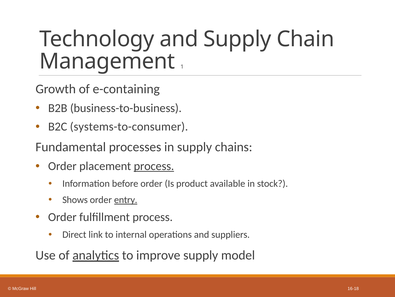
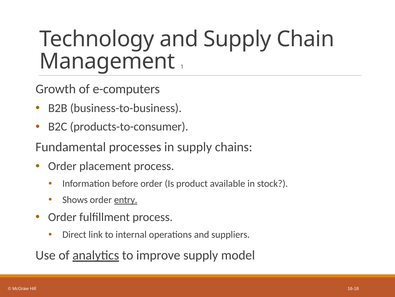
e-containing: e-containing -> e-computers (126, 89)
systems-to-consumer: systems-to-consumer -> products-to-consumer (129, 126)
process underline: present -> none (154, 166)
